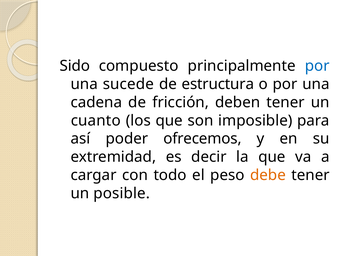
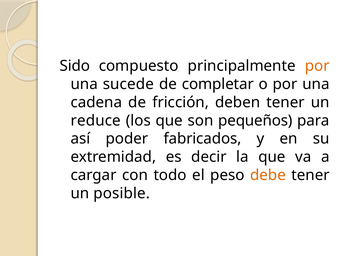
por colour: blue -> orange (317, 66)
estructura: estructura -> completar (218, 84)
cuanto: cuanto -> reduce (96, 120)
imposible: imposible -> pequeños (255, 120)
ofrecemos: ofrecemos -> fabricados (202, 139)
